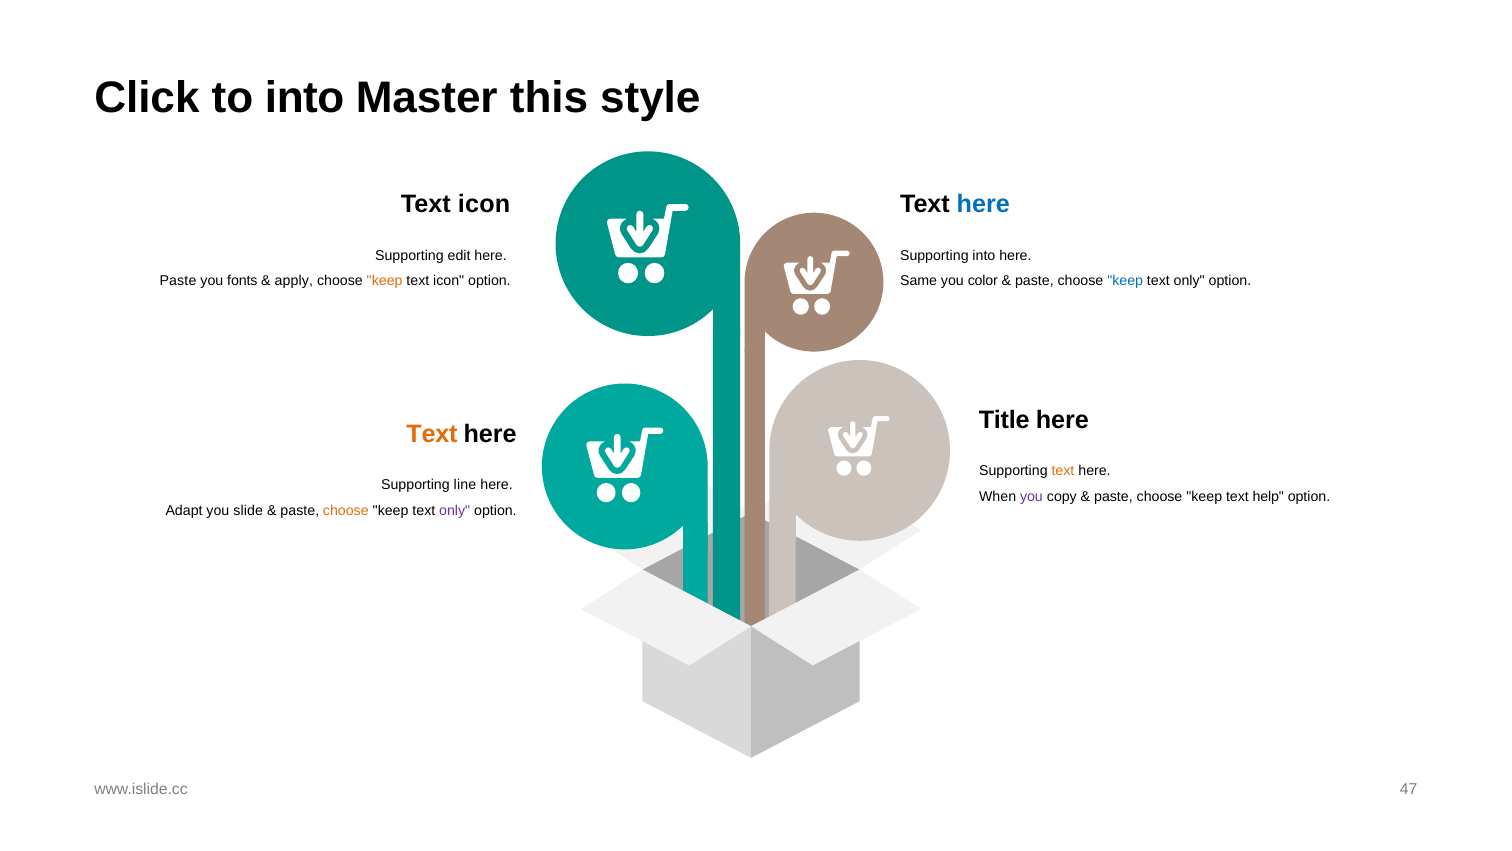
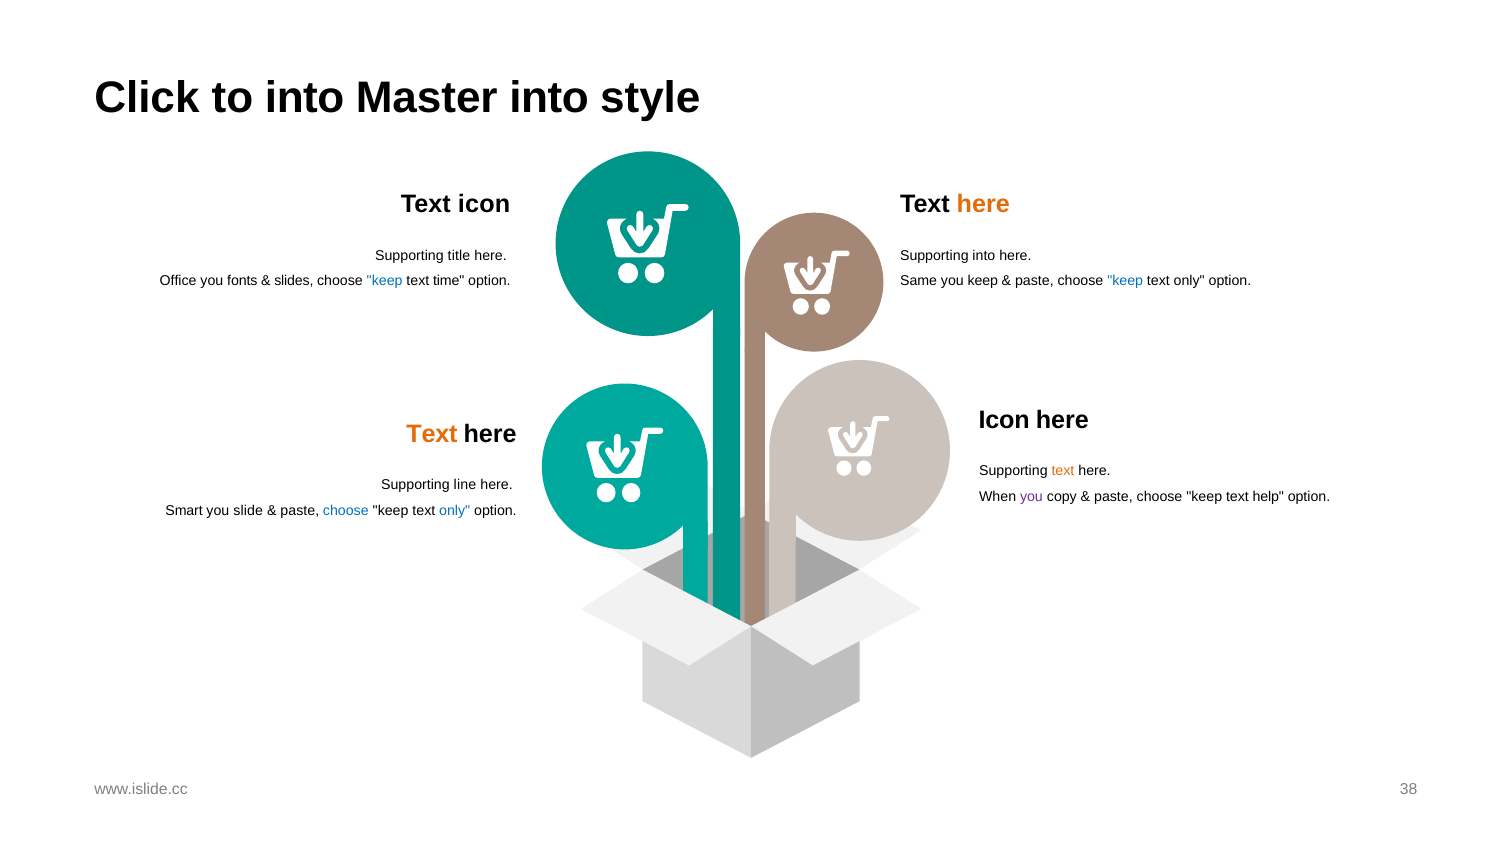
Master this: this -> into (549, 98)
here colour: blue -> orange (983, 204)
edit: edit -> title (459, 255)
Paste: Paste -> Office (178, 281)
apply: apply -> slides (294, 281)
keep colour: orange -> blue (385, 281)
icon: icon -> time (449, 281)
you color: color -> keep (983, 281)
Title: Title -> Icon (1004, 420)
Adapt: Adapt -> Smart (184, 511)
choose colour: orange -> blue (346, 511)
only colour: purple -> blue (455, 511)
47: 47 -> 38 (1409, 789)
